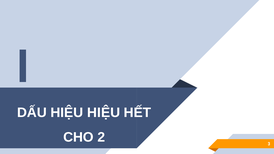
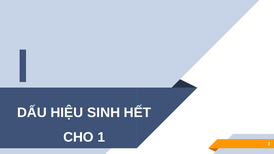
HIỆU HIỆU: HIỆU -> SINH (104, 113)
2: 2 -> 1 (101, 137)
